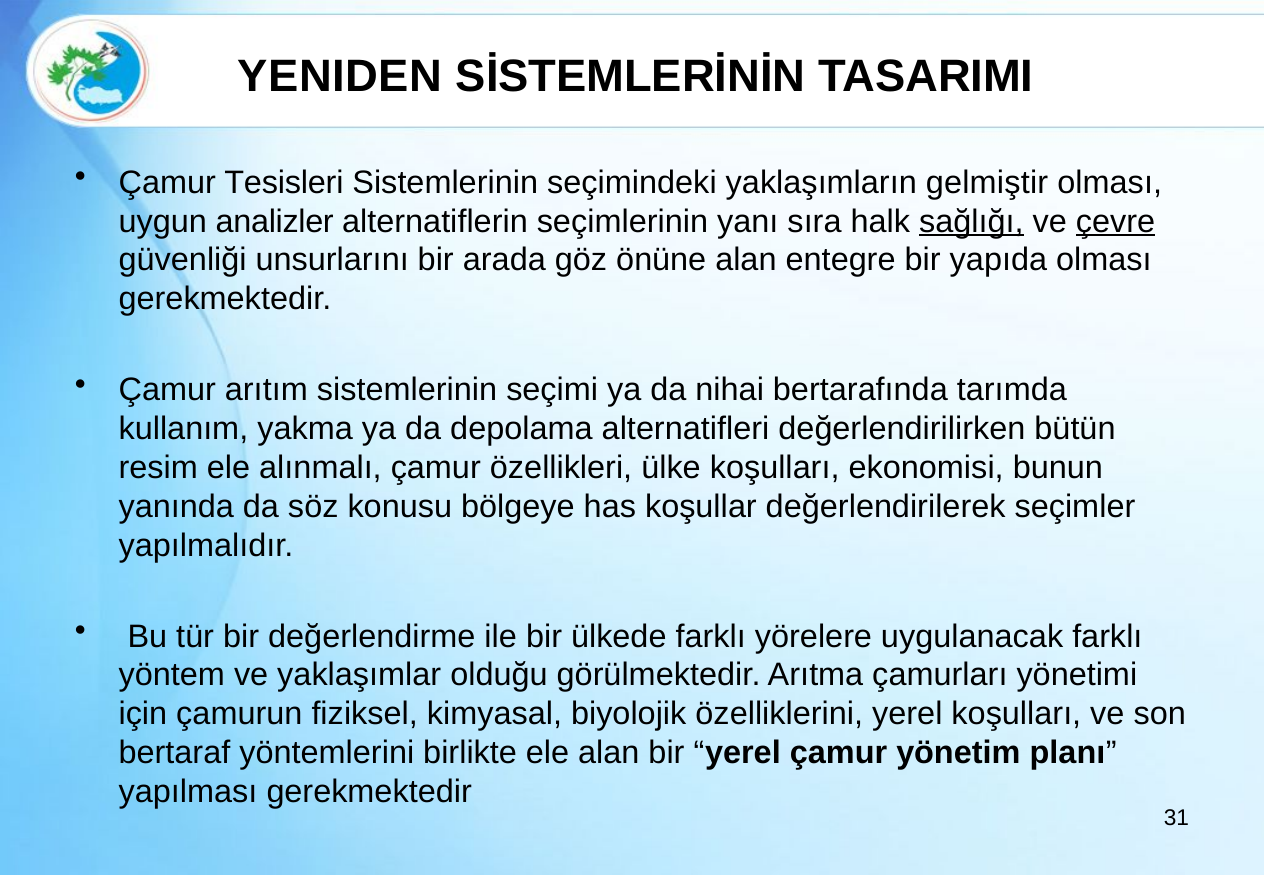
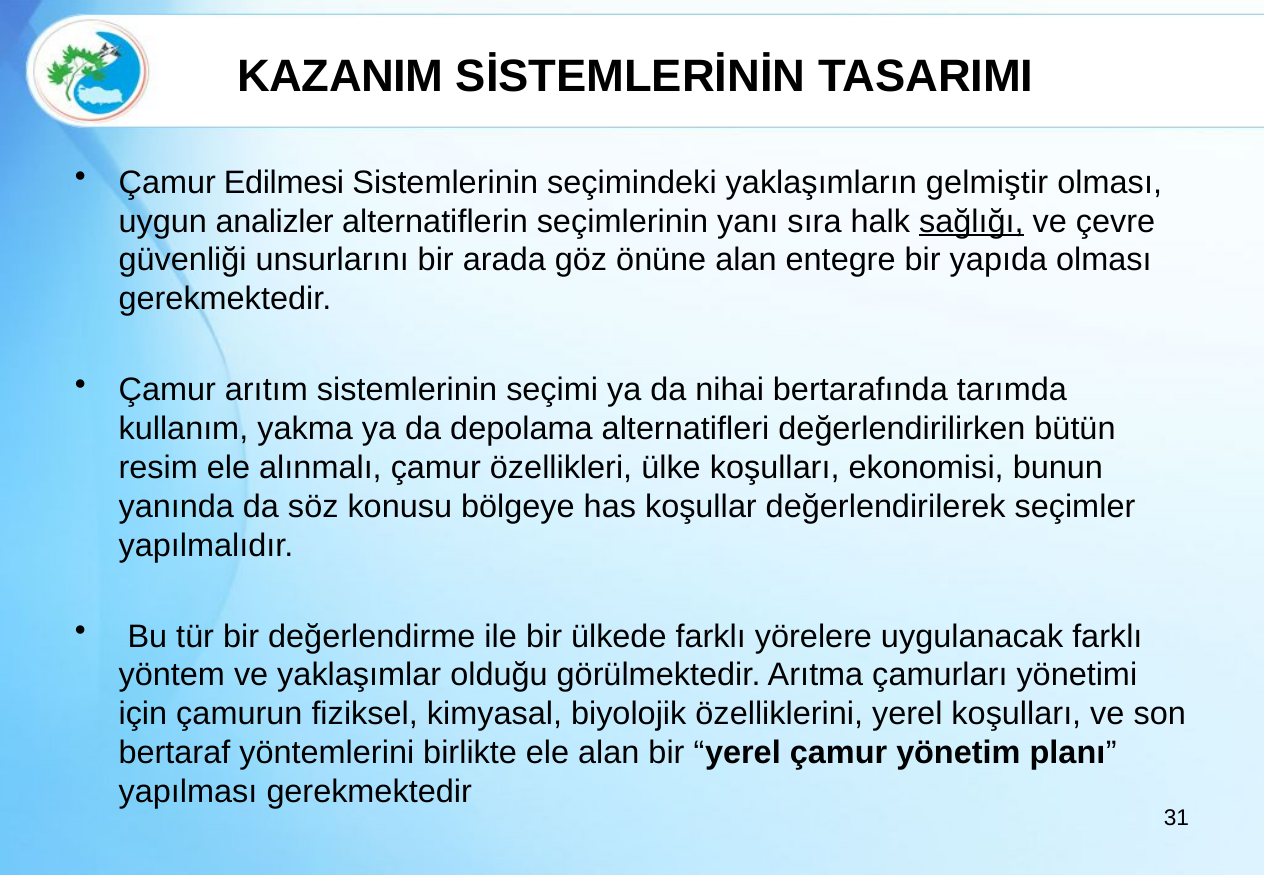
YENIDEN: YENIDEN -> KAZANIM (340, 76)
Tesisleri: Tesisleri -> Edilmesi (284, 183)
çevre underline: present -> none (1116, 221)
